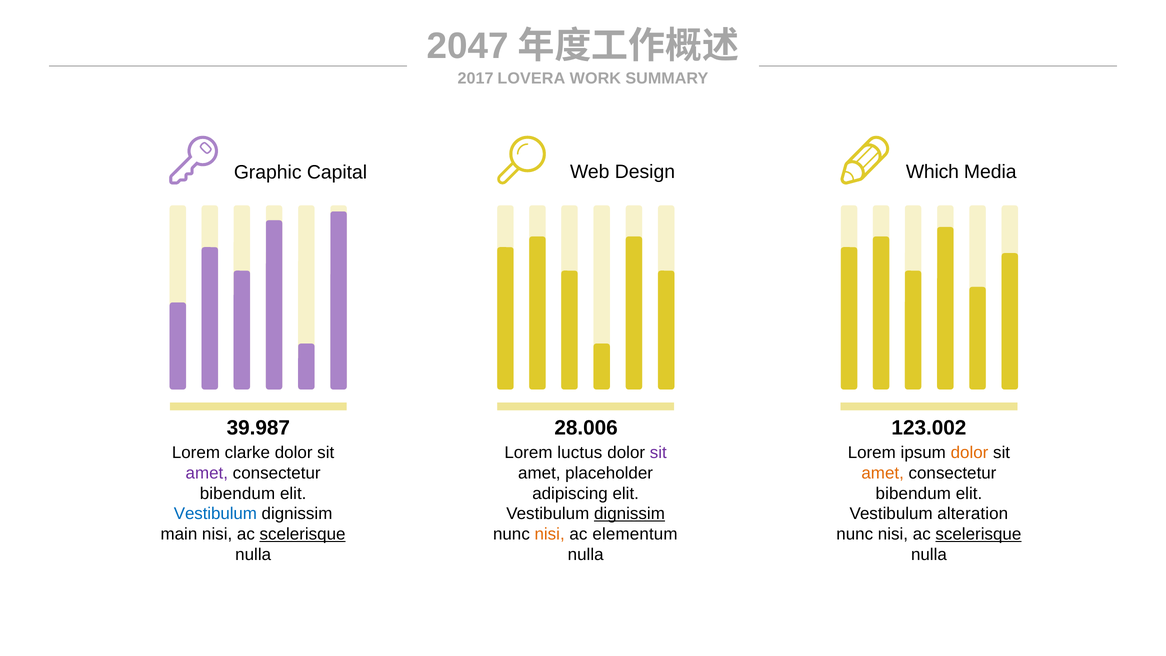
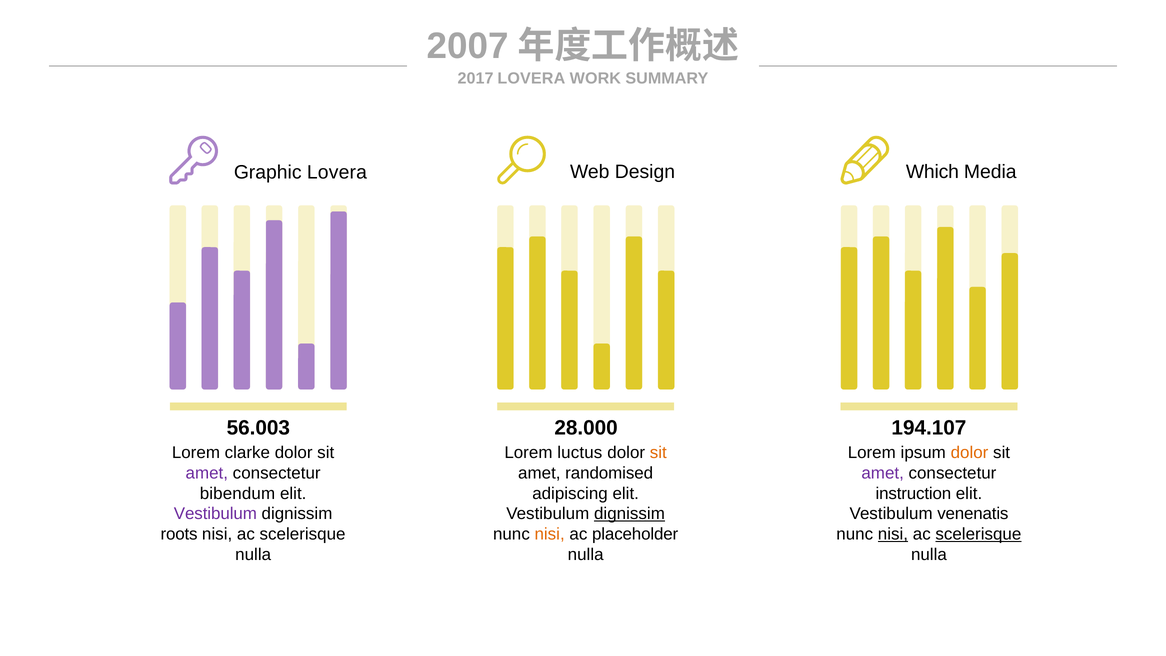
2047: 2047 -> 2007 (468, 46)
Graphic Capital: Capital -> Lovera (337, 172)
39.987: 39.987 -> 56.003 (258, 428)
28.006: 28.006 -> 28.000 (586, 428)
123.002: 123.002 -> 194.107 (929, 428)
sit colour: purple -> orange (658, 453)
placeholder: placeholder -> randomised (609, 473)
amet colour: orange -> purple (883, 473)
bibendum: bibendum -> instruction (913, 493)
Vestibulum colour: blue -> purple (215, 514)
alteration: alteration -> venenatis (973, 514)
main: main -> roots (179, 534)
scelerisque underline: present -> none (303, 534)
elementum: elementum -> placeholder (635, 534)
nisi underline: none -> present (893, 534)
